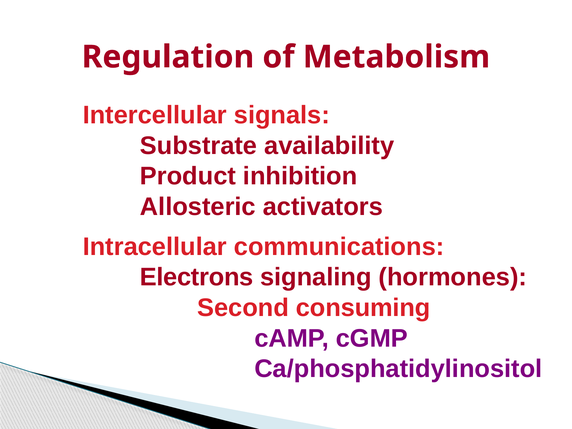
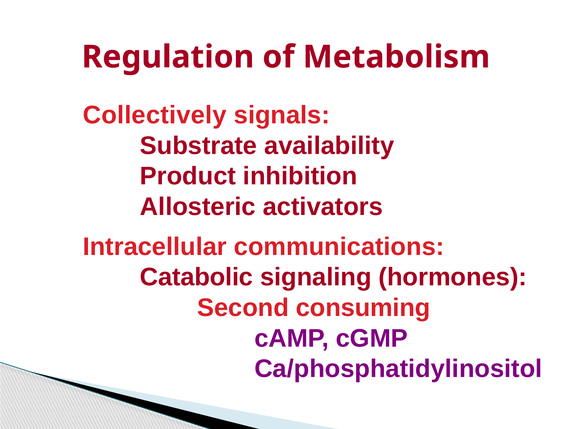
Intercellular: Intercellular -> Collectively (155, 115)
Electrons: Electrons -> Catabolic (196, 277)
